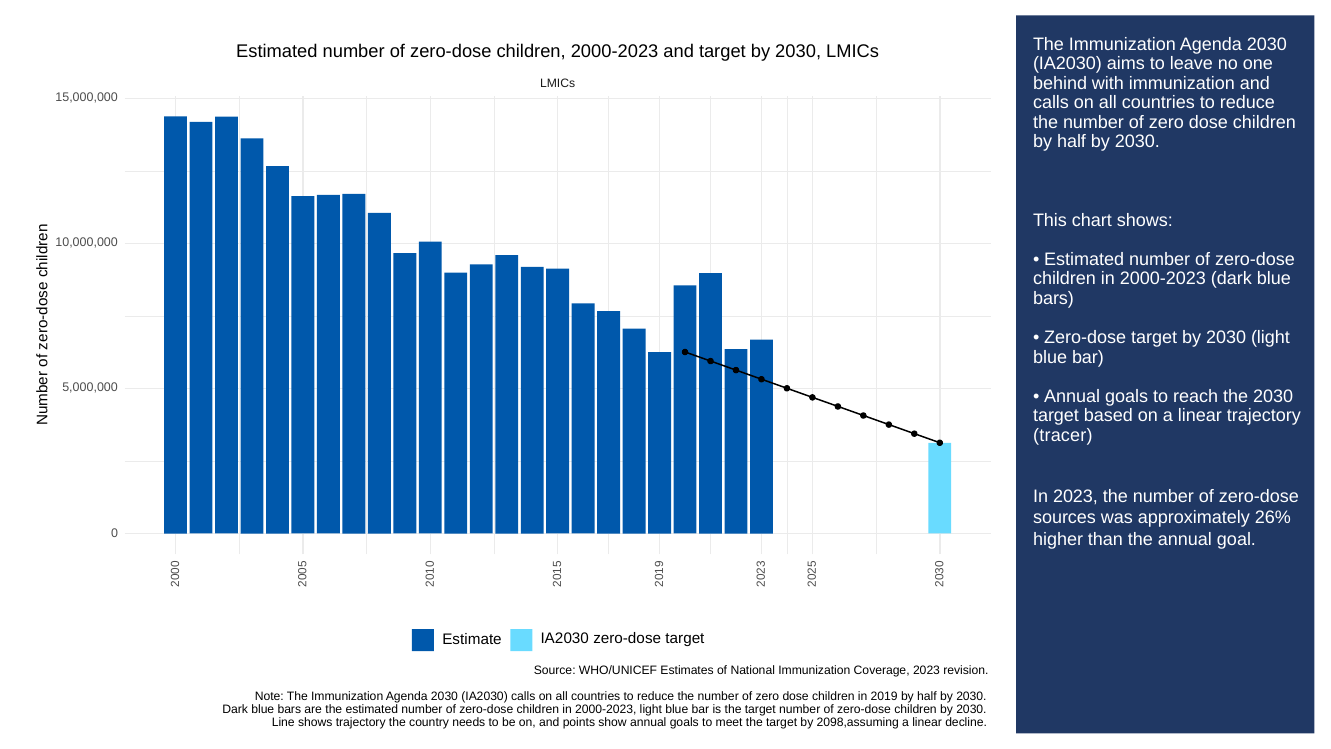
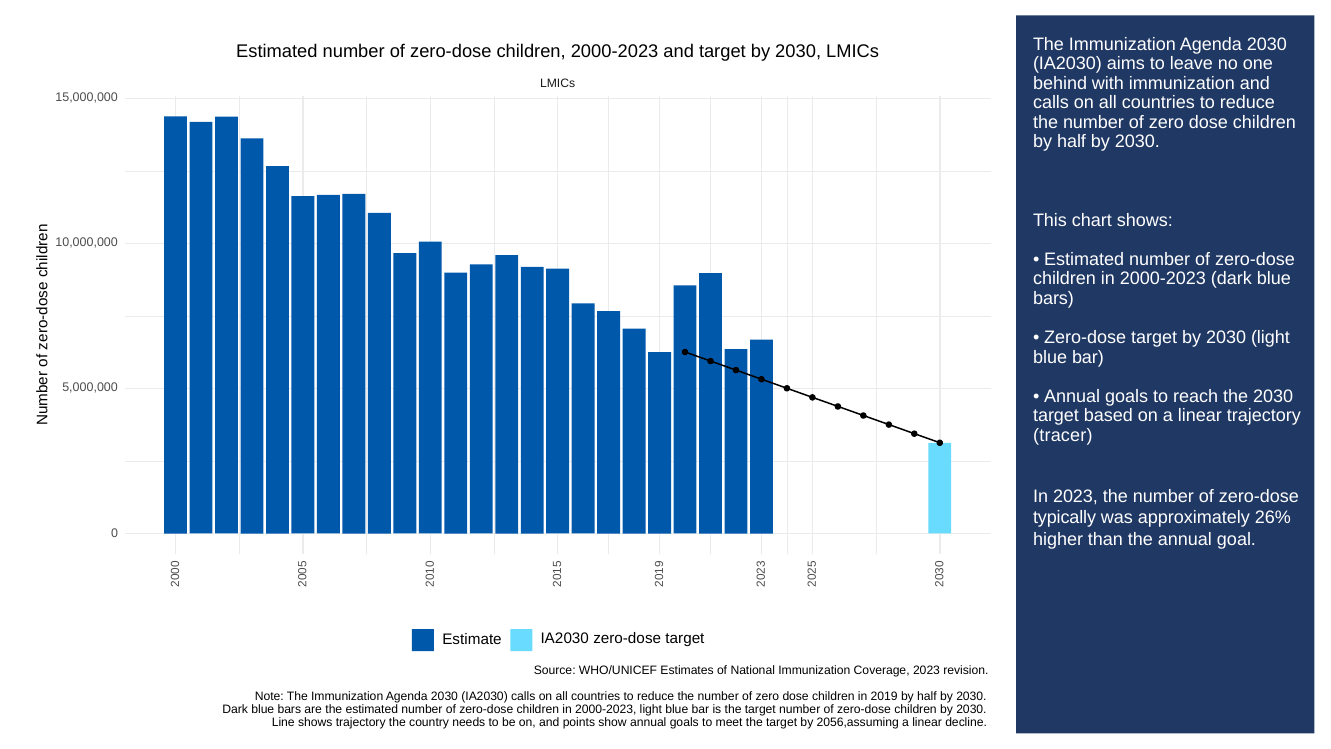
sources: sources -> typically (1065, 518)
2098,assuming: 2098,assuming -> 2056,assuming (858, 722)
